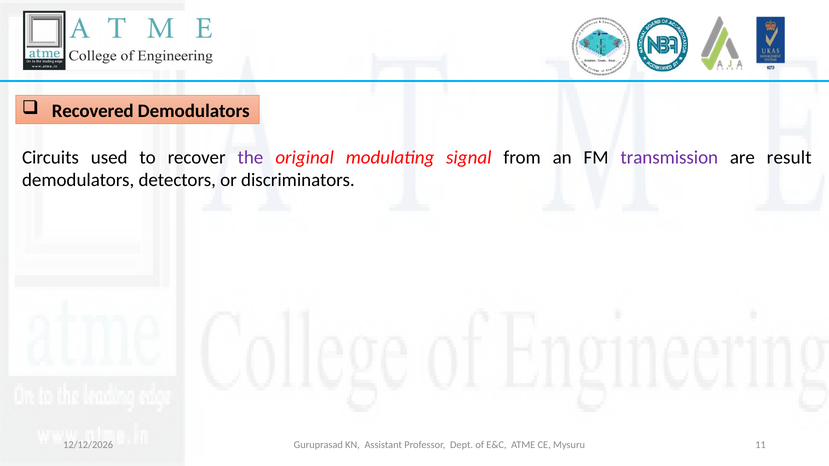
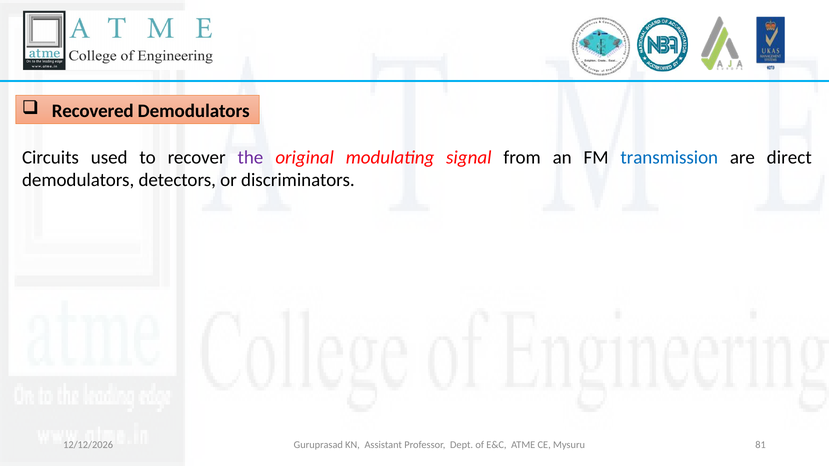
transmission colour: purple -> blue (669, 157)
result: result -> direct (789, 157)
11: 11 -> 81 (761, 445)
